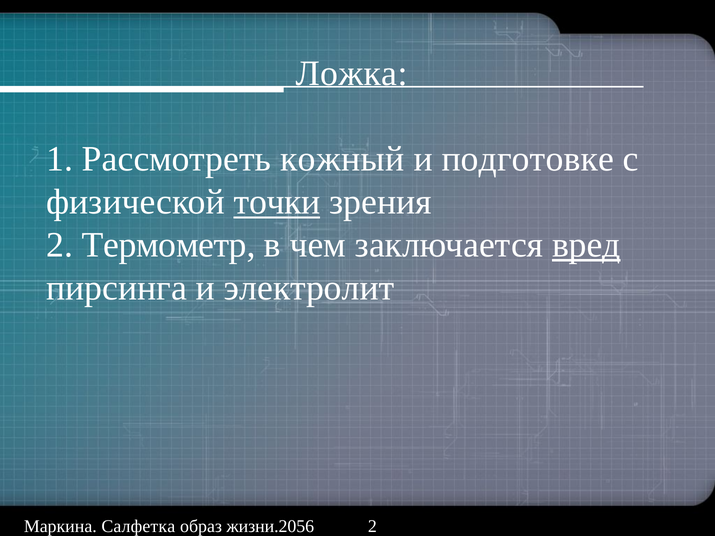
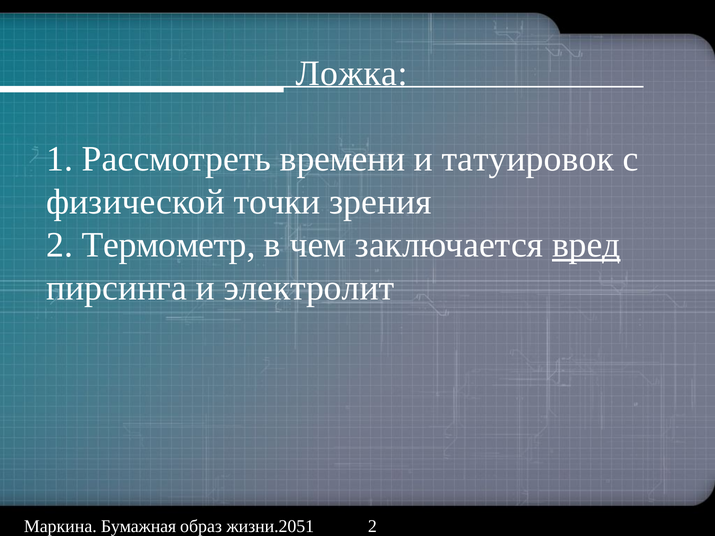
кожный: кожный -> времени (343, 159)
подготовке: подготовке -> татуировок (528, 159)
точки underline: present -> none (277, 202)
Салфетка: Салфетка -> Бумажная (138, 527)
жизни.2056: жизни.2056 -> жизни.2051 (270, 527)
